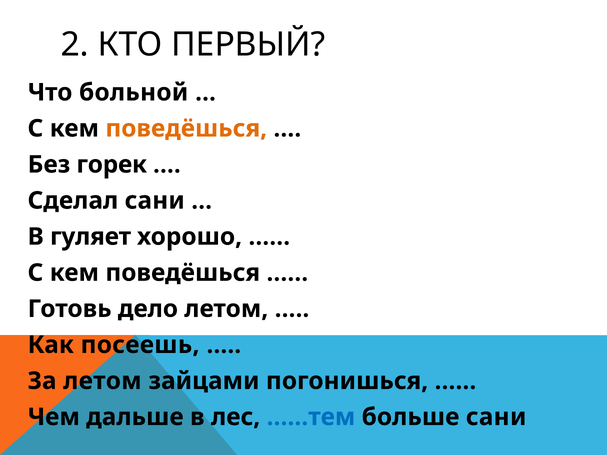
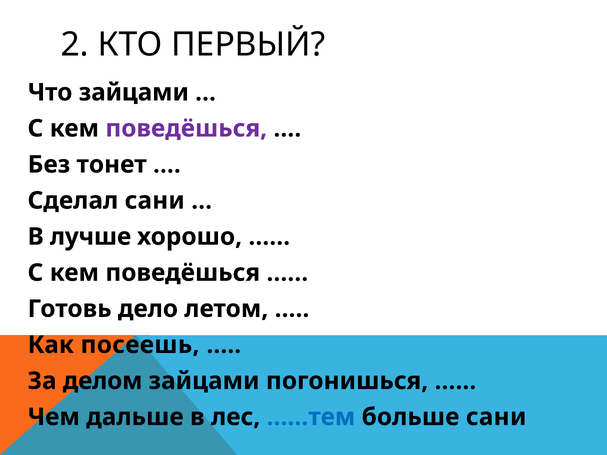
Что больной: больной -> зайцами (134, 92)
поведёшься colour: orange -> purple (186, 129)
горек: горек -> тонет (112, 165)
гуляет: гуляет -> лучше (91, 237)
За летом: летом -> делом (103, 381)
